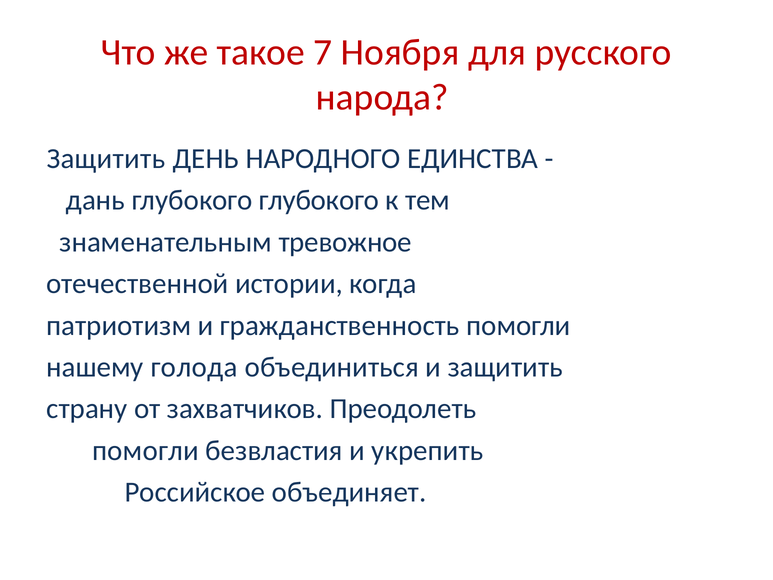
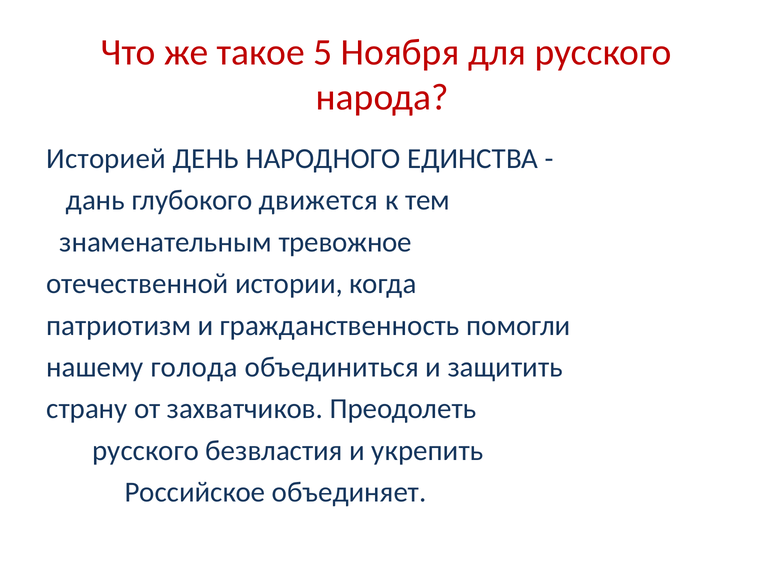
7: 7 -> 5 (323, 52)
Защитить: Защитить -> Историей (106, 159)
глубокого глубокого: глубокого -> движется (319, 200)
помогли: помогли -> русского (146, 450)
